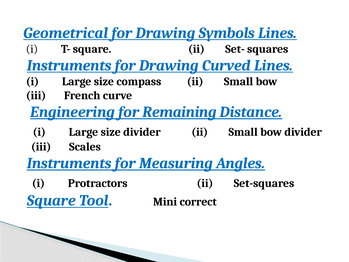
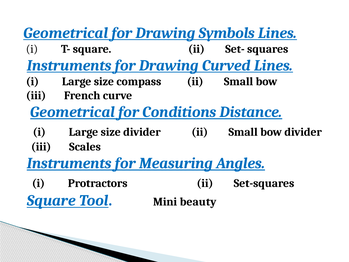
Engineering: Engineering -> Geometrical (73, 112)
Remaining: Remaining -> Conditions (179, 112)
correct: correct -> beauty (198, 202)
